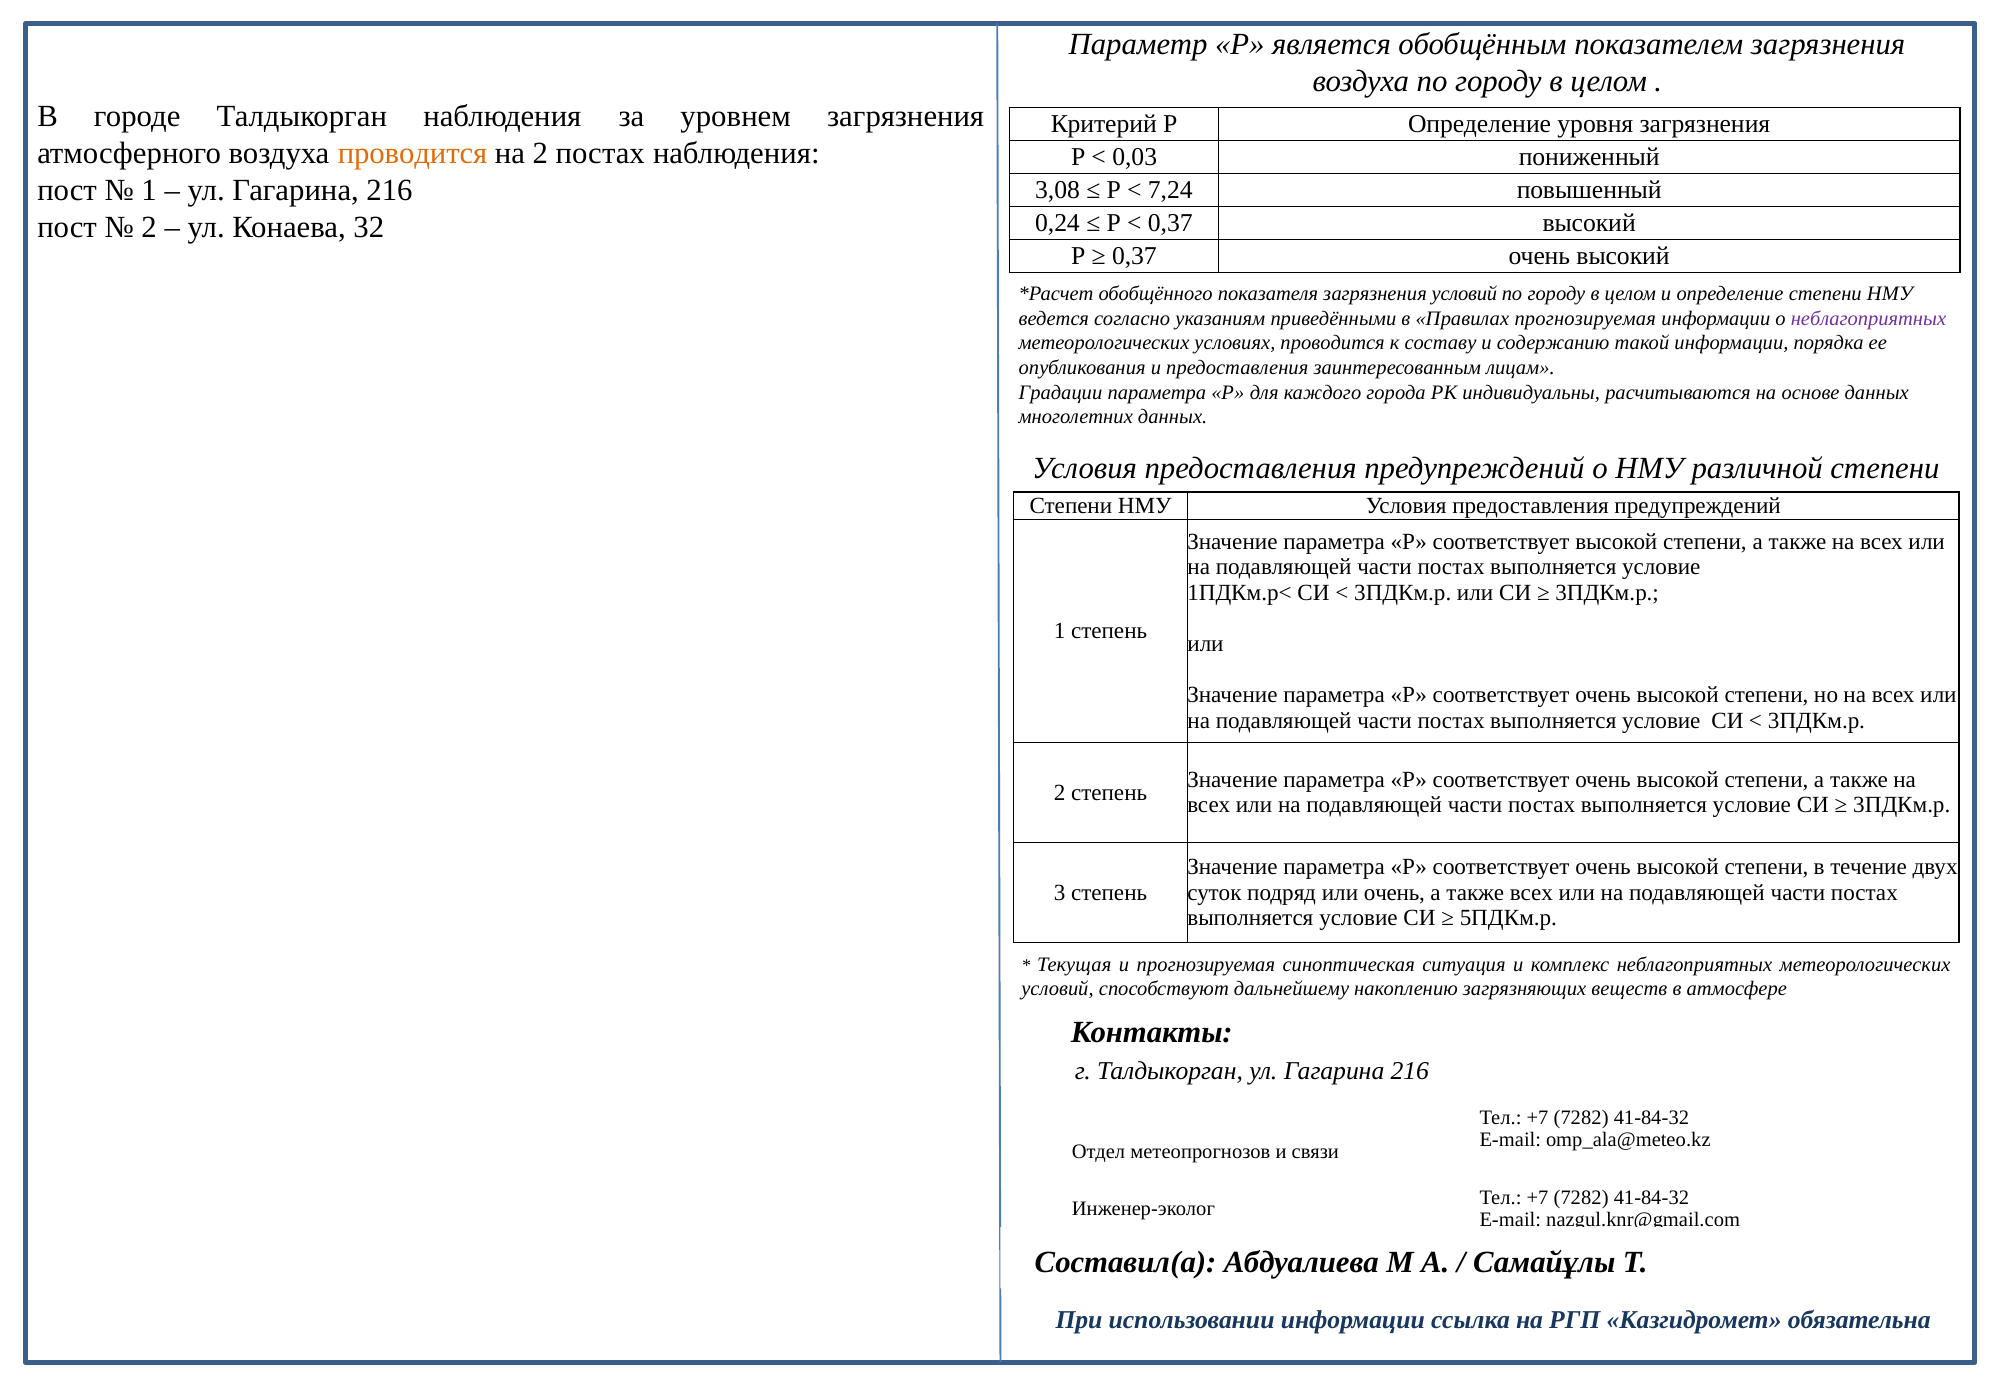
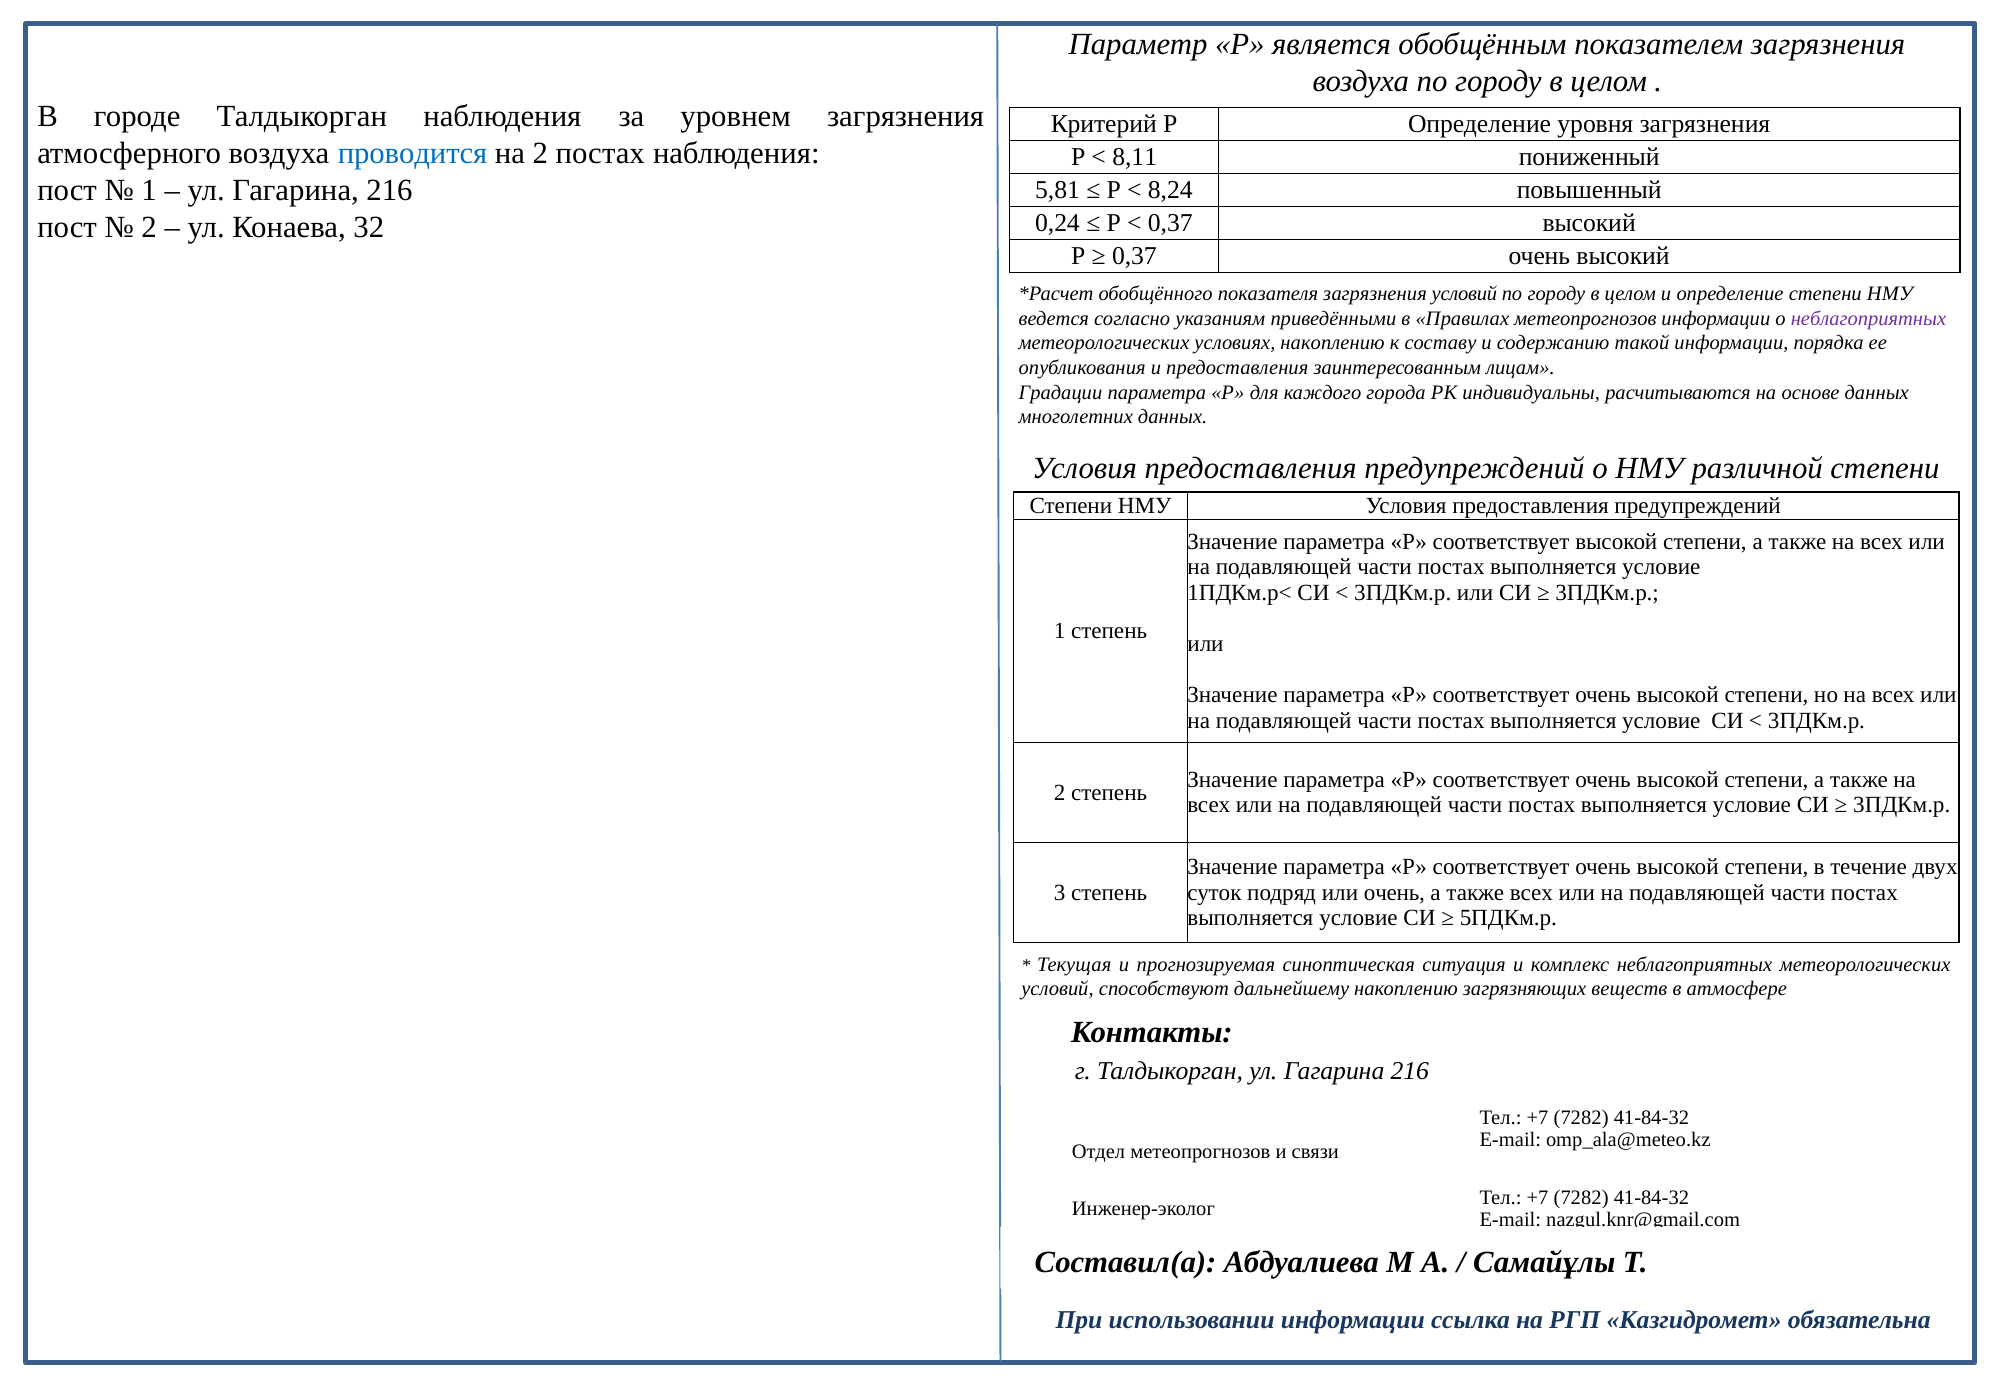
проводится colour: orange -> blue (413, 153)
0,03: 0,03 -> 8,11 (1135, 157)
3,08: 3,08 -> 5,81 (1058, 190)
7,24: 7,24 -> 8,24 (1170, 190)
Правилах прогнозируемая: прогнозируемая -> метеопрогнозов (1585, 318)
условиях проводится: проводится -> накоплению (1333, 343)
